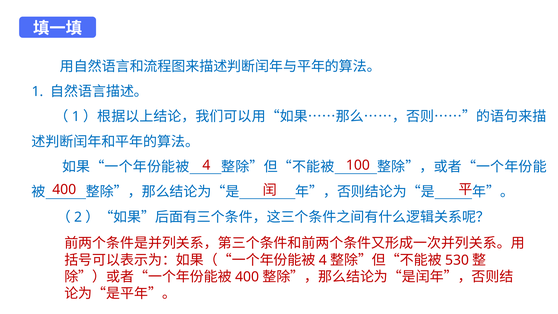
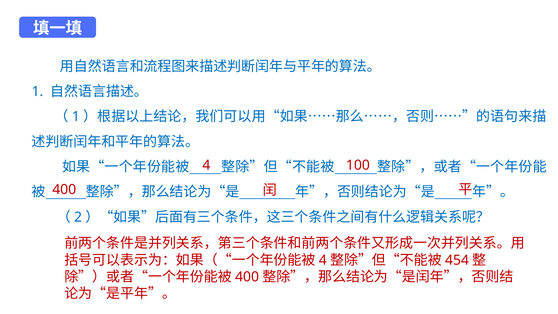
530: 530 -> 454 (457, 260)
